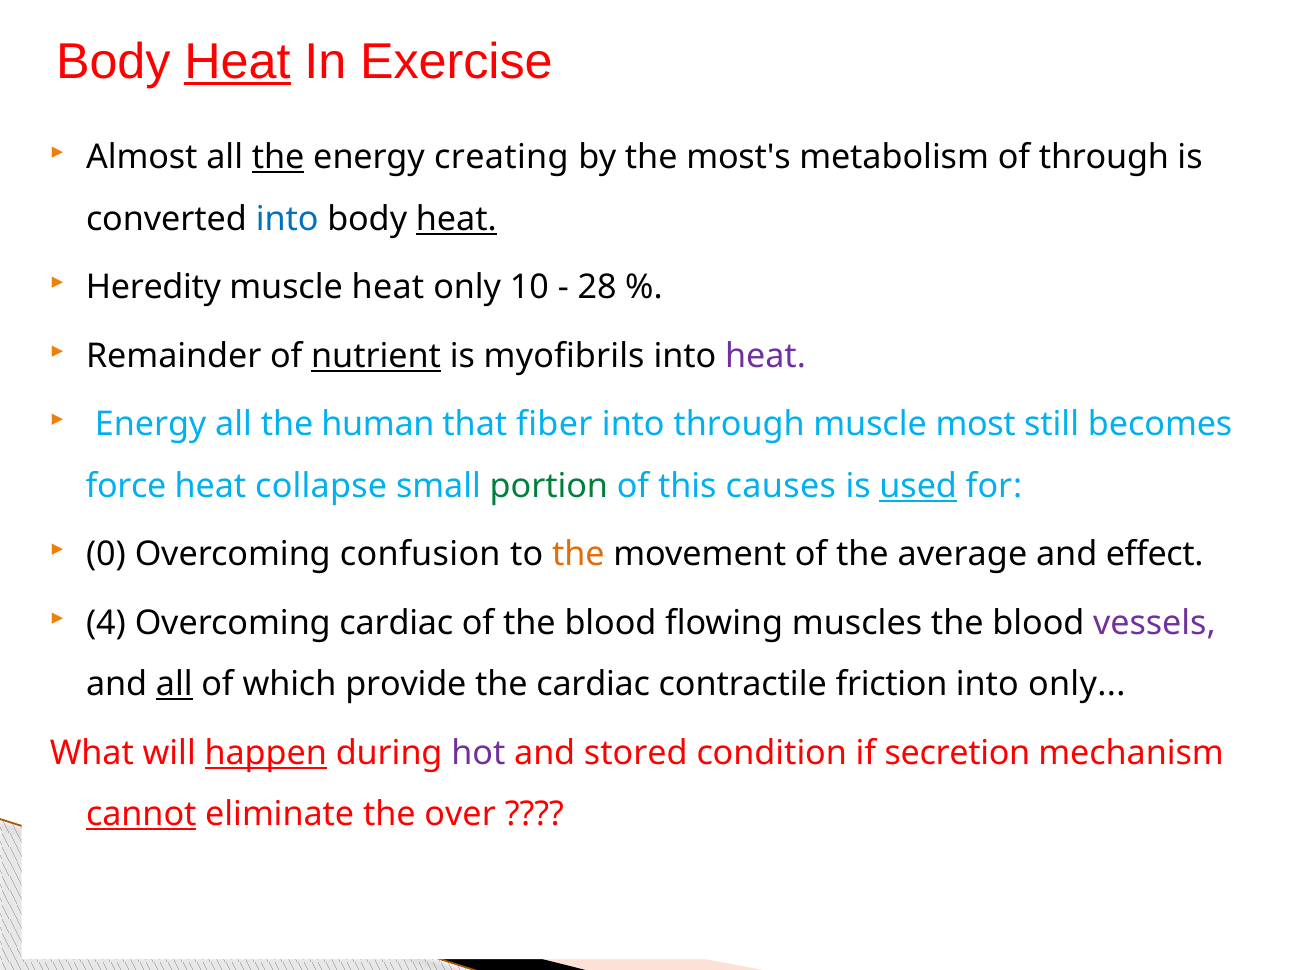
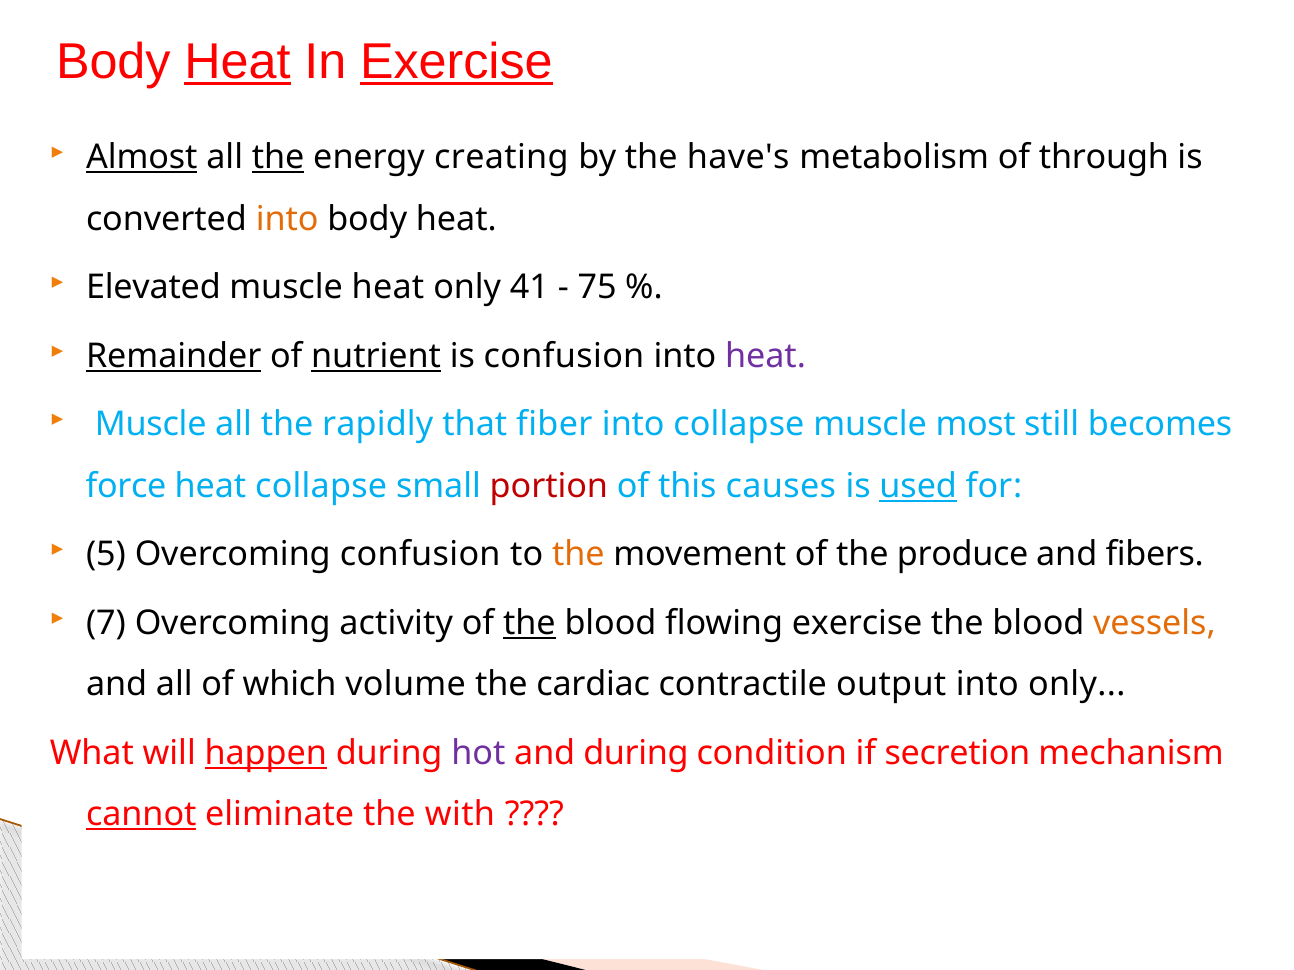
Exercise underline: none -> present (456, 62)
Almost underline: none -> present (142, 158)
most's: most's -> have's (738, 158)
into colour: blue -> orange (287, 219)
heat underline: present -> none (456, 219)
Heredity: Heredity -> Elevated (153, 288)
10: 10 -> 41 (529, 288)
28: 28 -> 75 (597, 288)
Remainder underline: none -> present (174, 356)
is myofibrils: myofibrils -> confusion (564, 356)
Energy: Energy -> Muscle (151, 425)
human: human -> rapidly (378, 425)
into through: through -> collapse (739, 425)
portion colour: green -> red (549, 486)
0: 0 -> 5 (106, 555)
average: average -> produce (963, 555)
effect: effect -> fibers (1155, 555)
4: 4 -> 7 (106, 624)
Overcoming cardiac: cardiac -> activity (396, 624)
the underline: none -> present (529, 624)
flowing muscles: muscles -> exercise (857, 624)
vessels colour: purple -> orange (1154, 624)
all underline: present -> none (174, 685)
provide: provide -> volume (406, 685)
friction: friction -> output (891, 685)
and stored: stored -> during (636, 754)
over: over -> with (460, 815)
